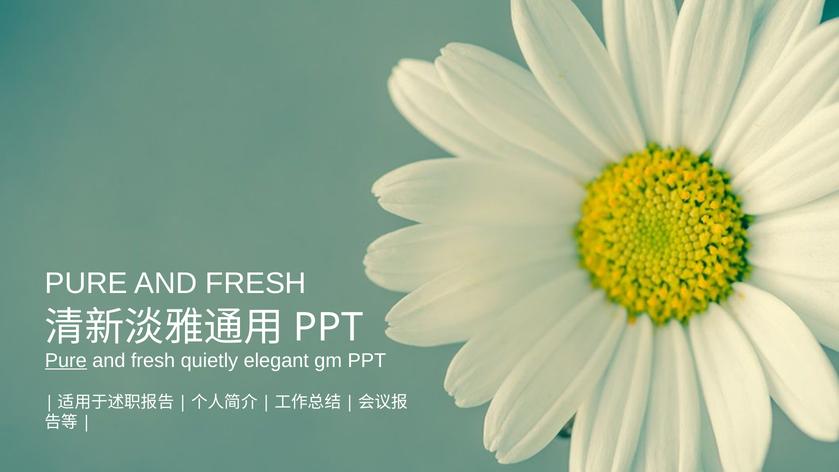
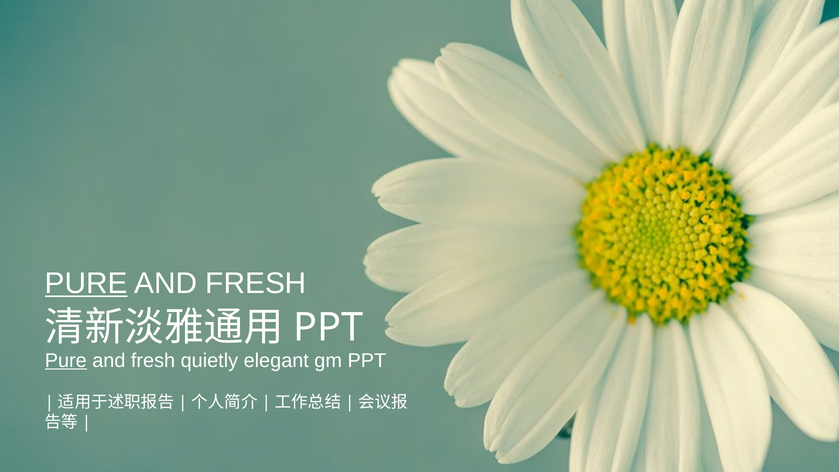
PURE underline: none -> present (86, 283)
